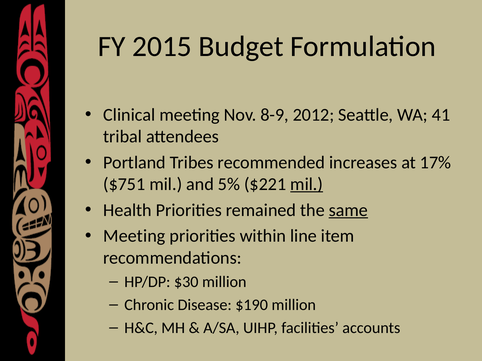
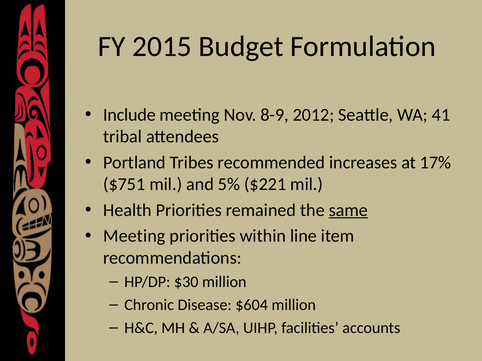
Clinical: Clinical -> Include (129, 115)
mil underline: present -> none (307, 184)
$190: $190 -> $604 (252, 305)
